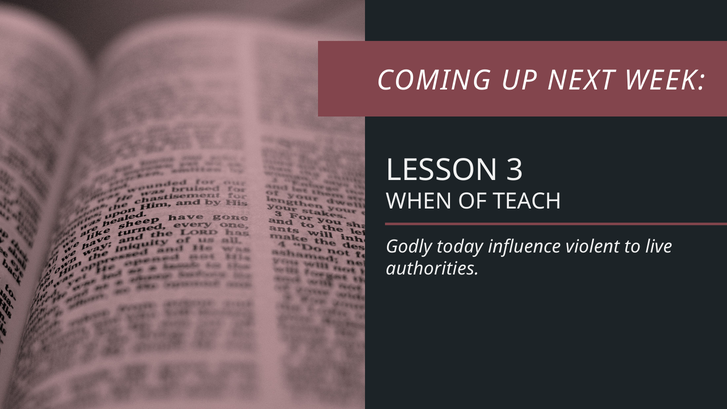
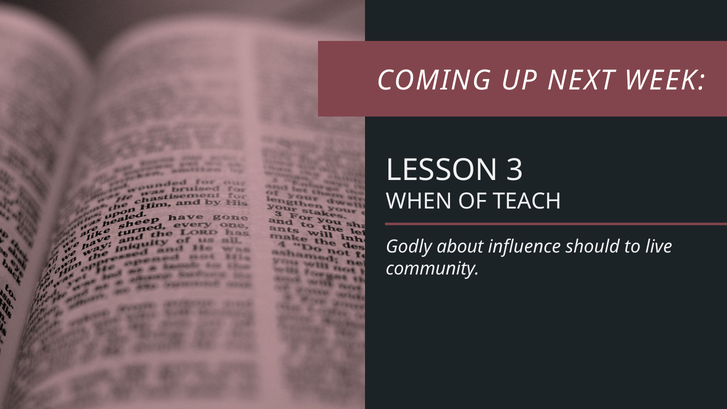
today: today -> about (460, 247)
violent: violent -> should (593, 247)
authorities: authorities -> community (433, 269)
